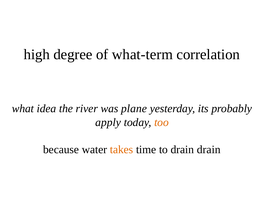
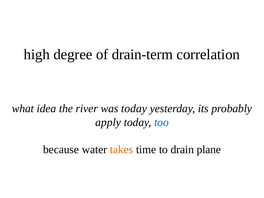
what-term: what-term -> drain-term (142, 54)
was plane: plane -> today (134, 109)
too colour: orange -> blue (161, 122)
drain drain: drain -> plane (209, 149)
